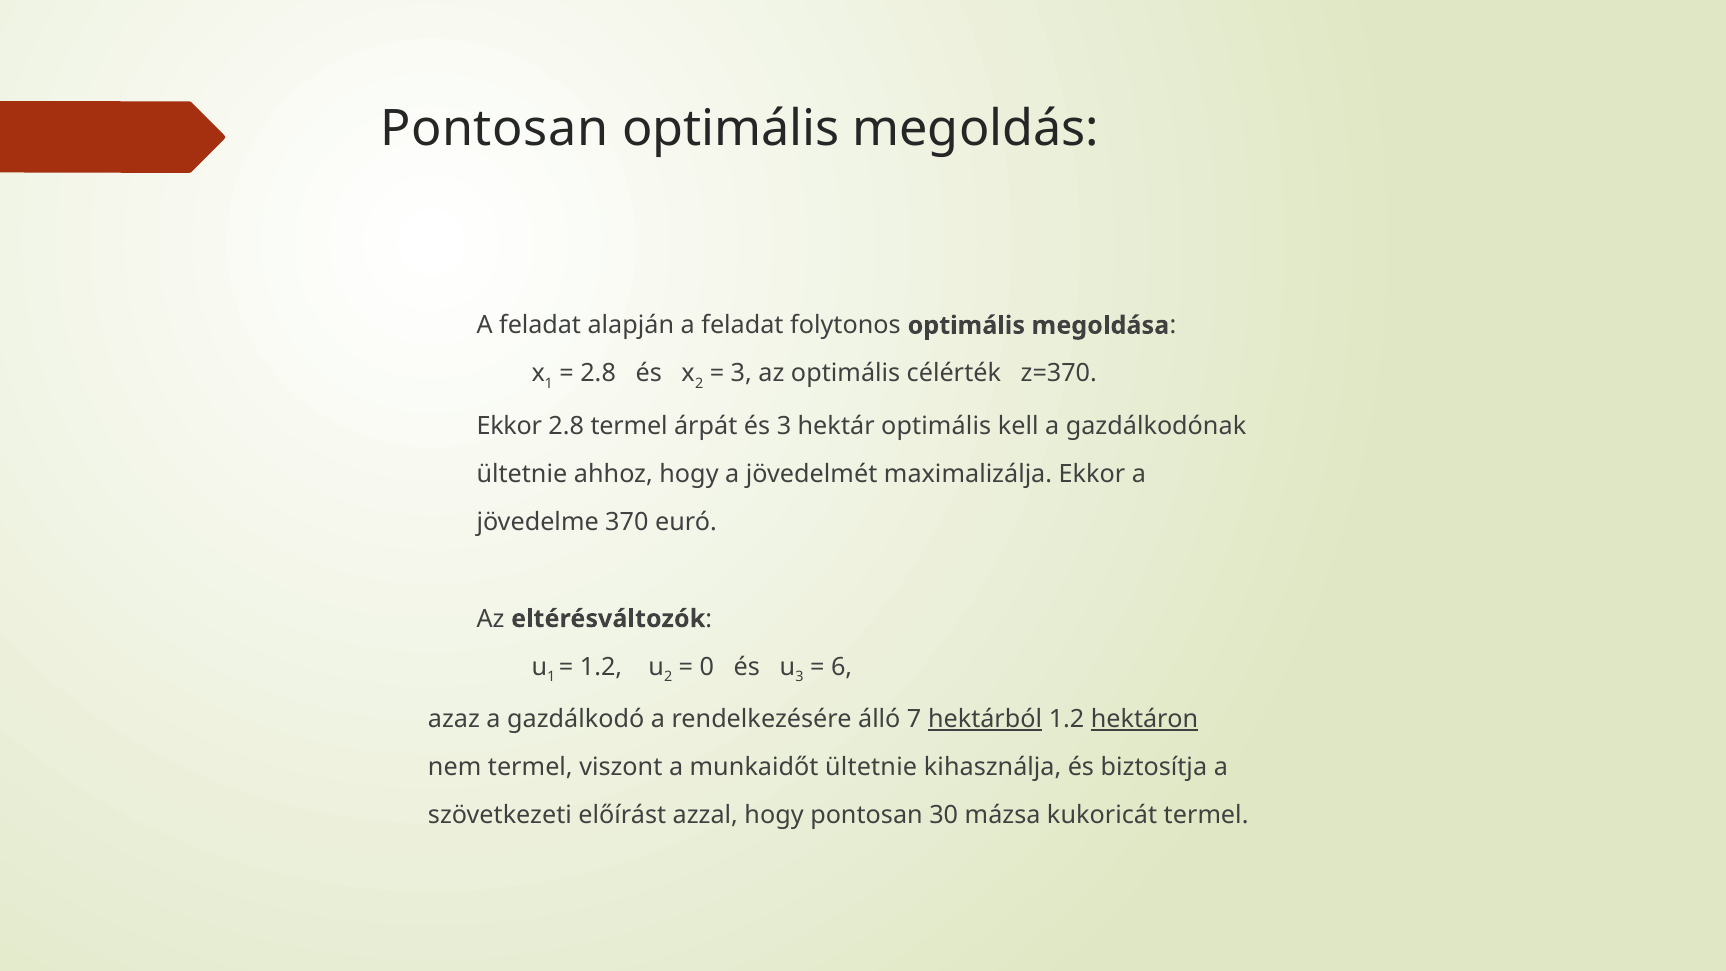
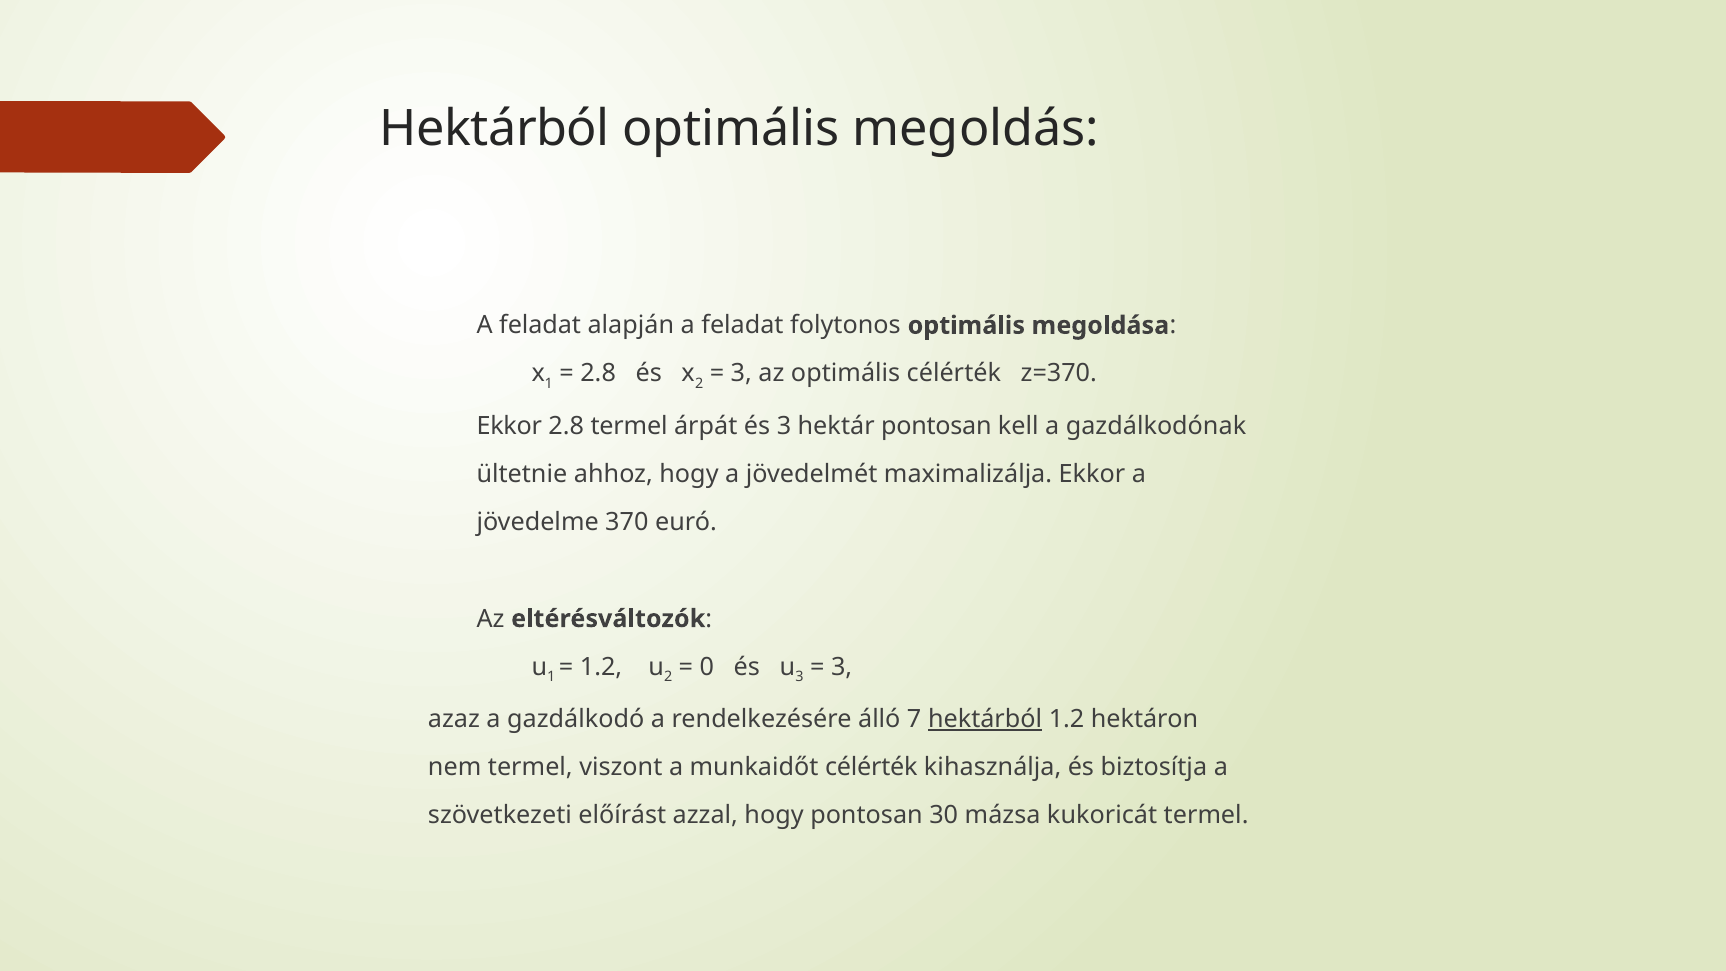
Pontosan: Pontosan -> Hektárból (495, 128)
hektár optimális: optimális -> pontosan (936, 426)
6: 6 -> 3 (842, 667)
hektáron underline: present -> none (1145, 719)
munkaidőt ültetnie: ültetnie -> célérték (871, 767)
